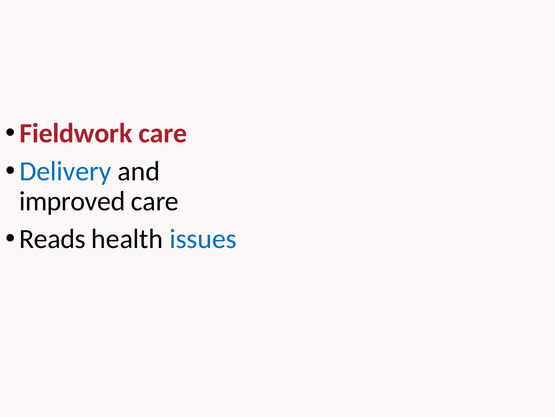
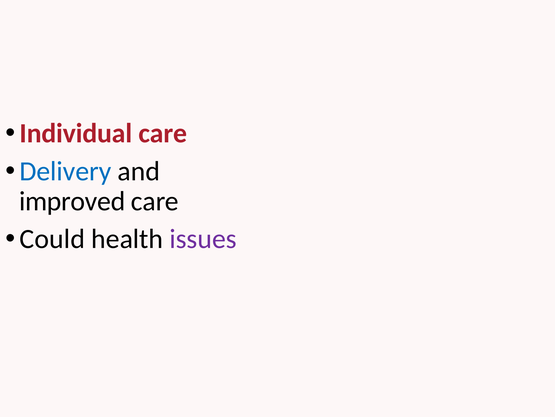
Fieldwork: Fieldwork -> Individual (76, 133)
Reads: Reads -> Could (52, 239)
issues colour: blue -> purple (203, 239)
